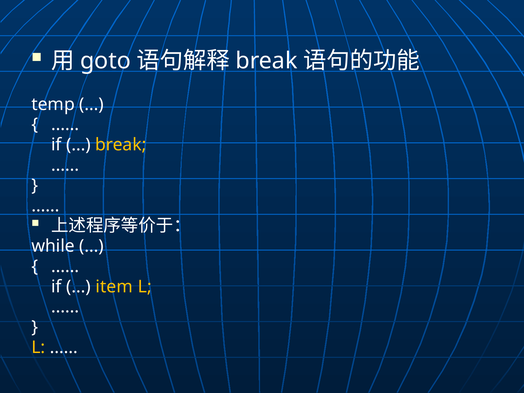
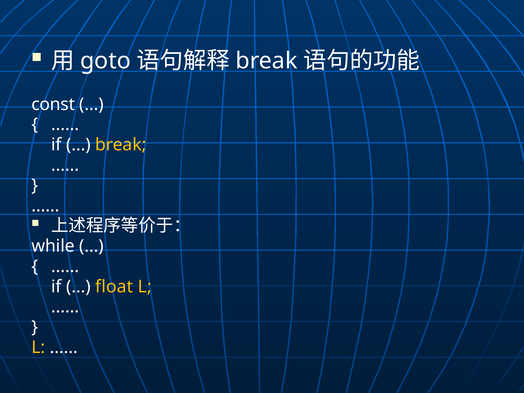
temp: temp -> const (53, 104)
item: item -> float (114, 287)
